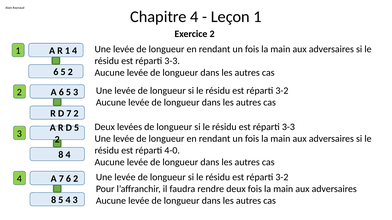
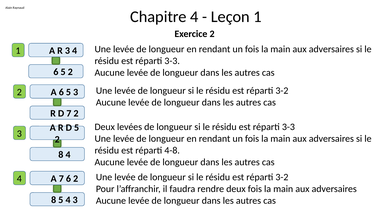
R 1: 1 -> 3 (67, 51)
4-0: 4-0 -> 4-8 (172, 151)
